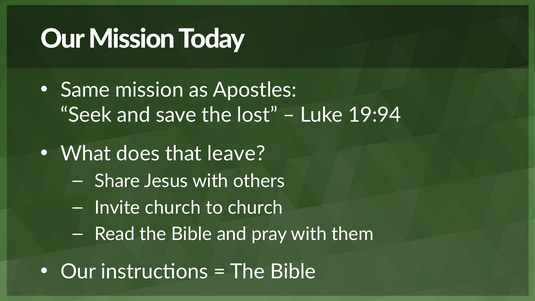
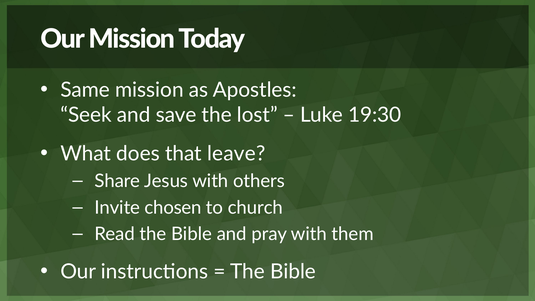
19:94: 19:94 -> 19:30 (375, 115)
Invite church: church -> chosen (173, 208)
